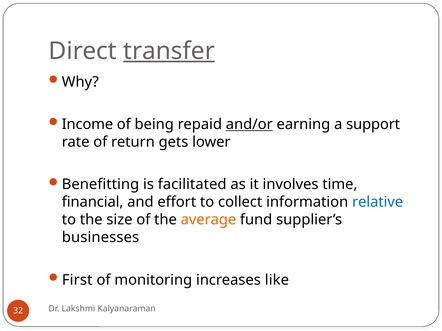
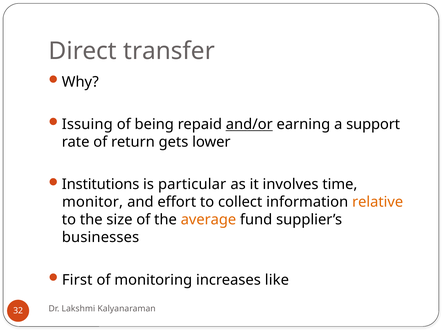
transfer underline: present -> none (169, 51)
Income: Income -> Issuing (87, 125)
Benefitting: Benefitting -> Institutions (101, 185)
facilitated: facilitated -> particular (192, 185)
financial: financial -> monitor (92, 202)
relative colour: blue -> orange (378, 202)
